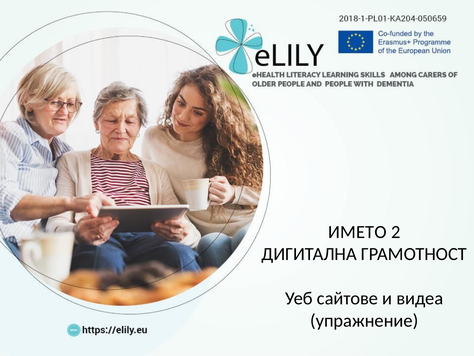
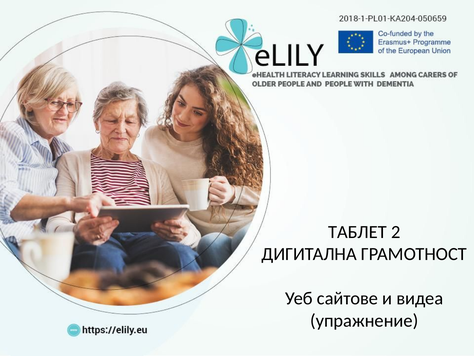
ИМЕТО: ИМЕТО -> ТАБЛЕТ (357, 232)
